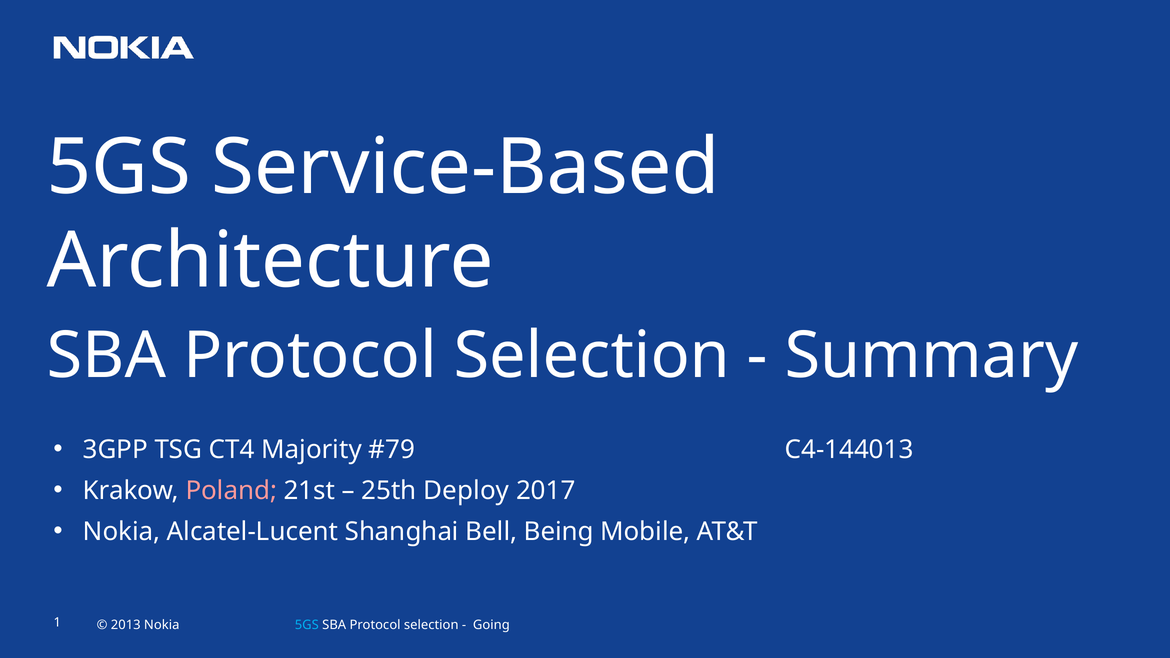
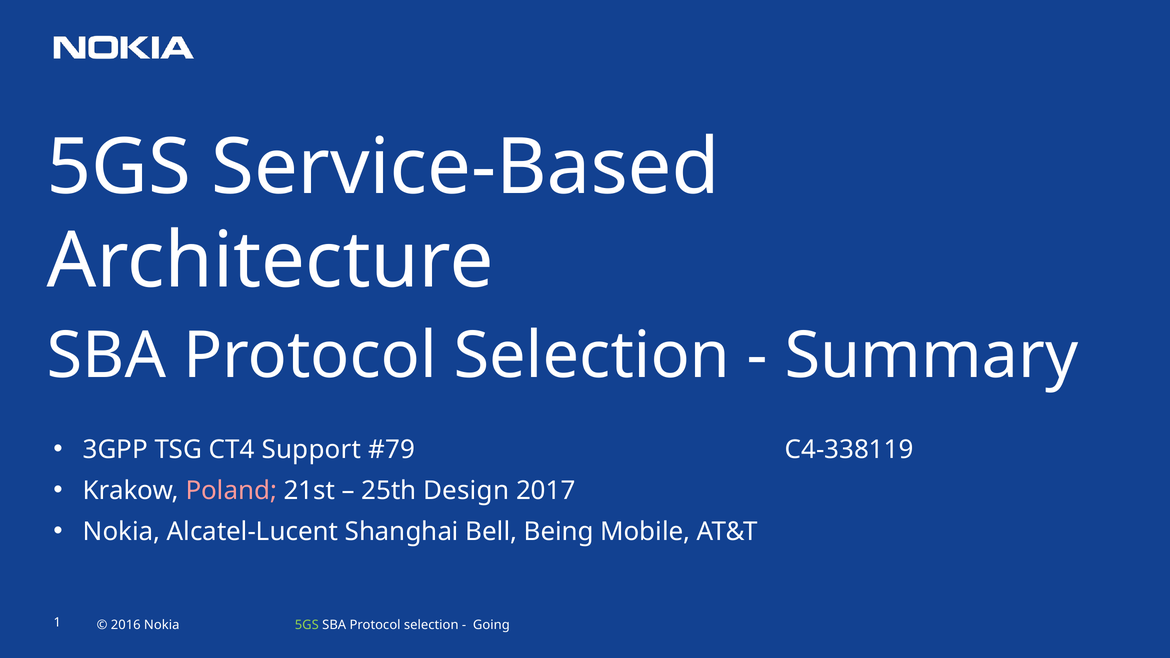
Majority: Majority -> Support (311, 450)
C4-144013: C4-144013 -> C4-338119 (849, 450)
Deploy: Deploy -> Design (466, 491)
2013: 2013 -> 2016 (126, 625)
5GS colour: light blue -> light green (307, 625)
